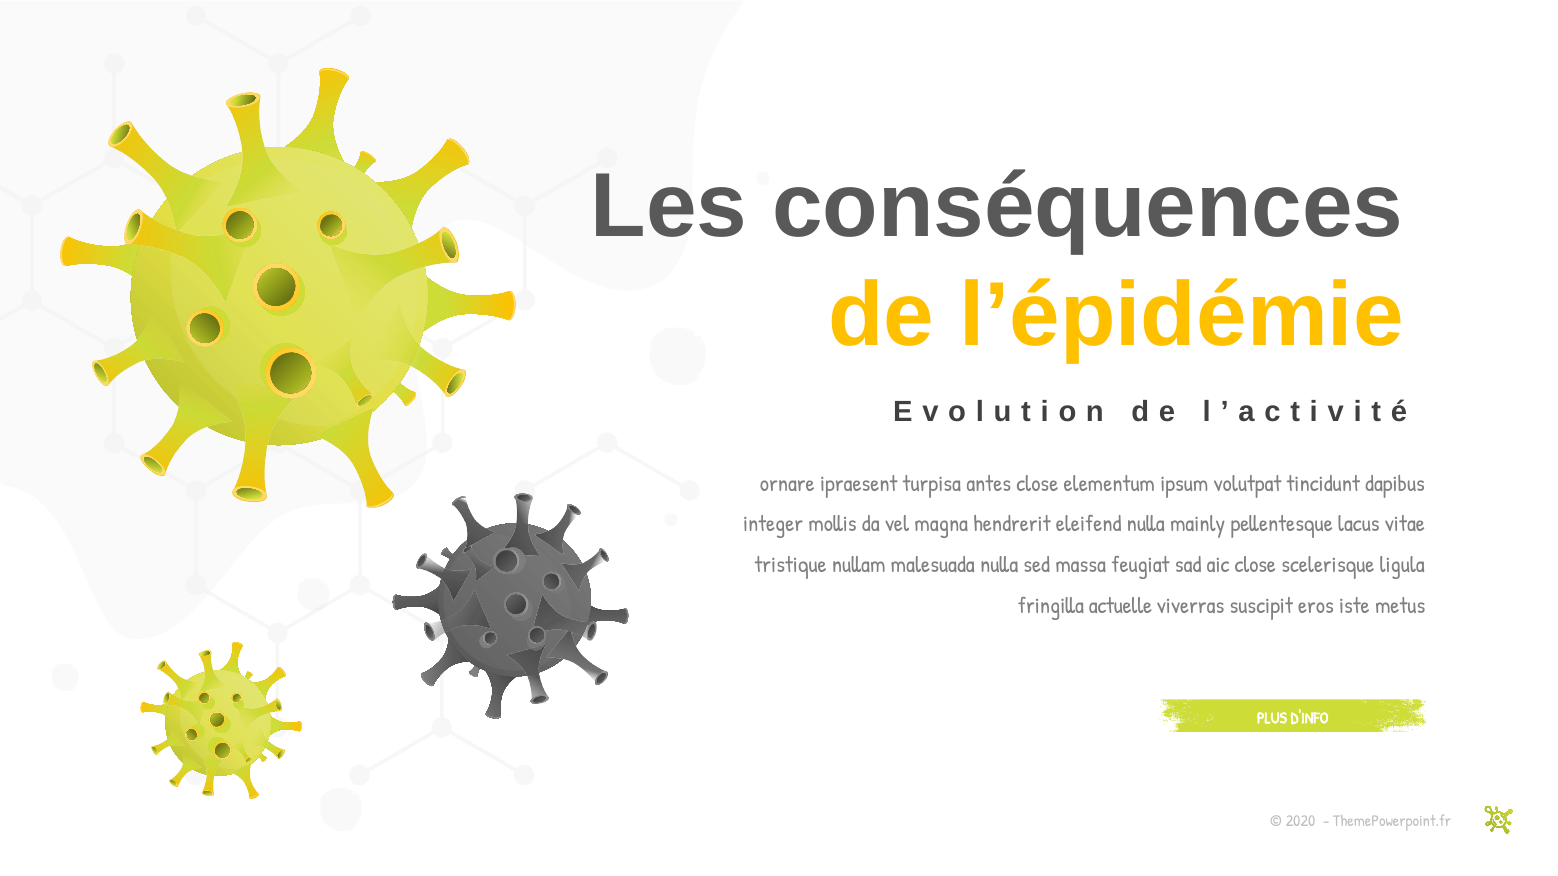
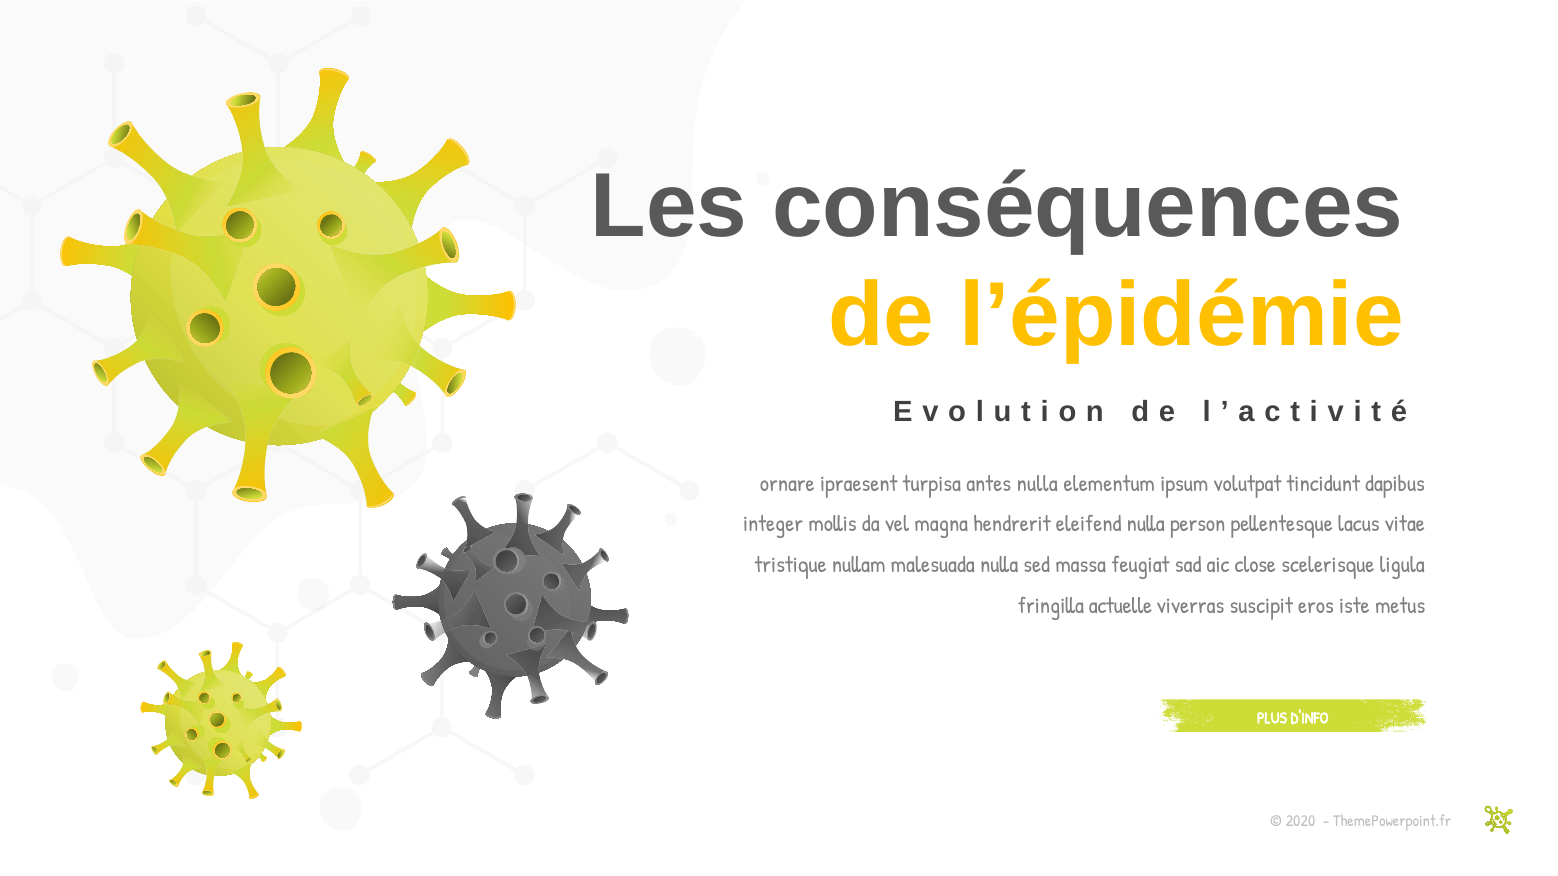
antes close: close -> nulla (1037, 484)
mainly: mainly -> person (1198, 525)
